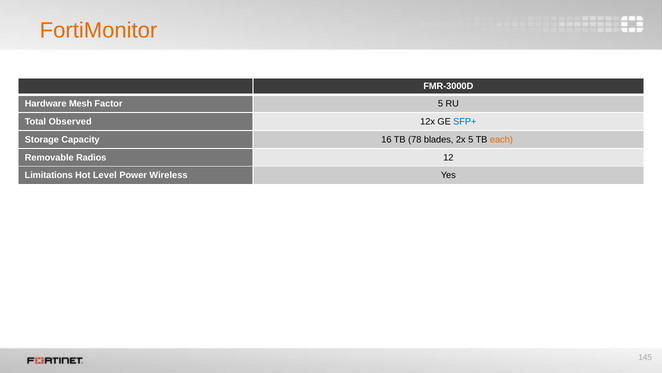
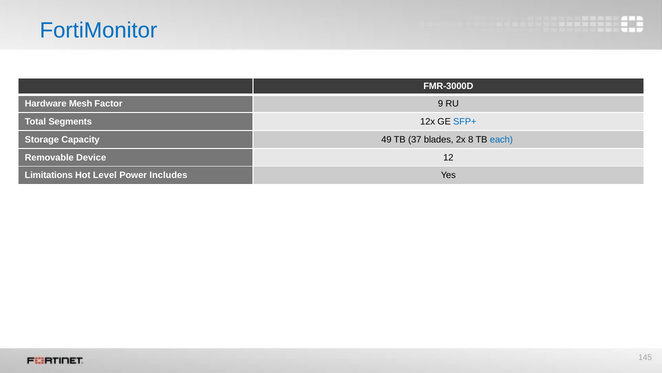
FortiMonitor colour: orange -> blue (99, 30)
Factor 5: 5 -> 9 (440, 104)
Observed: Observed -> Segments (70, 121)
16: 16 -> 49 (386, 139)
78: 78 -> 37 (415, 139)
2x 5: 5 -> 8 (471, 139)
each colour: orange -> blue (501, 139)
Radios: Radios -> Device (91, 157)
Wireless: Wireless -> Includes (168, 175)
